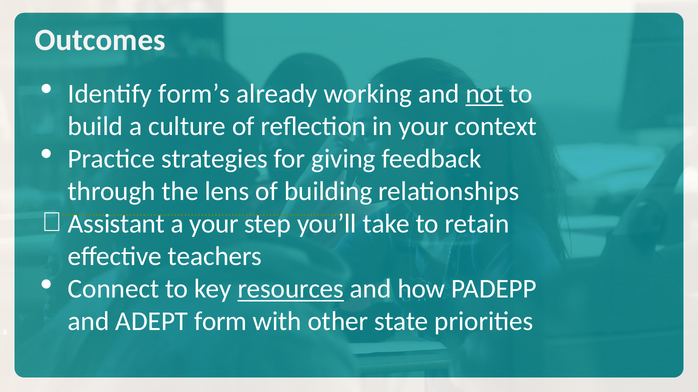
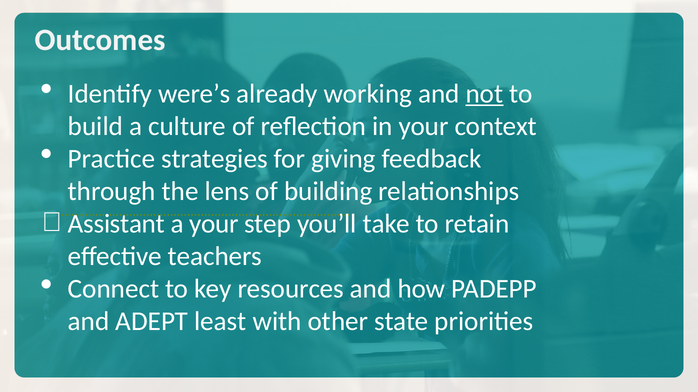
form’s: form’s -> were’s (194, 94)
resources underline: present -> none (291, 289)
form: form -> least (220, 322)
